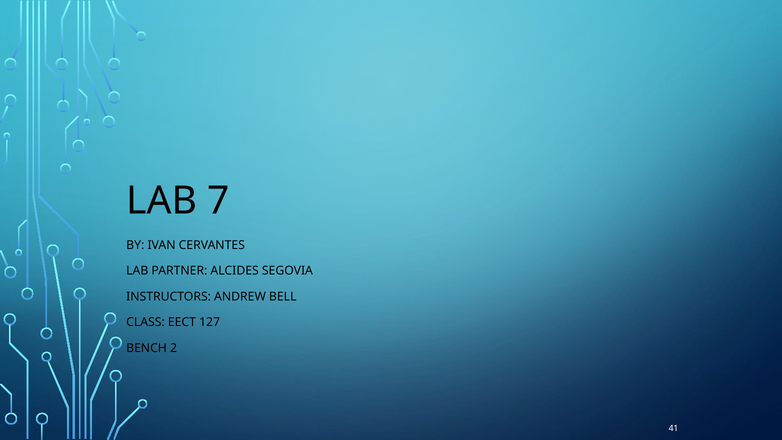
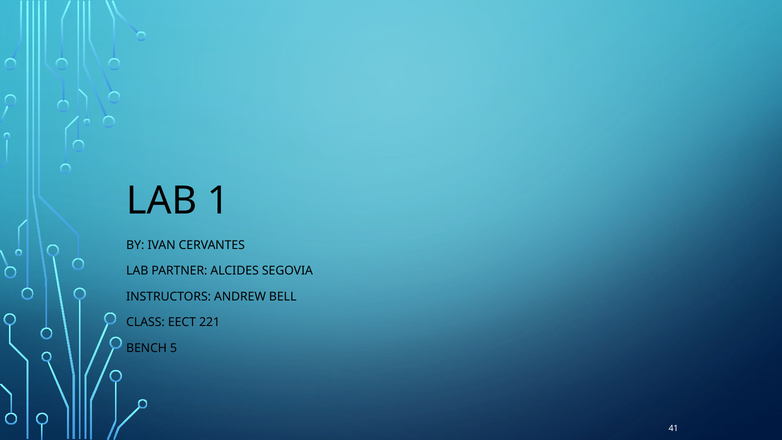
7: 7 -> 1 (218, 201)
127: 127 -> 221 (210, 322)
2: 2 -> 5 (174, 348)
